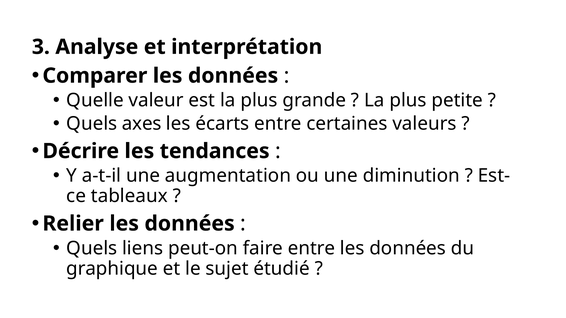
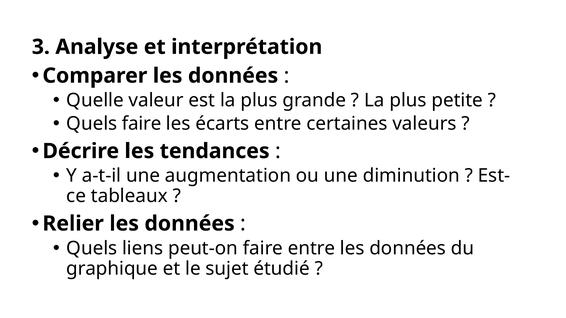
Quels axes: axes -> faire (142, 124)
